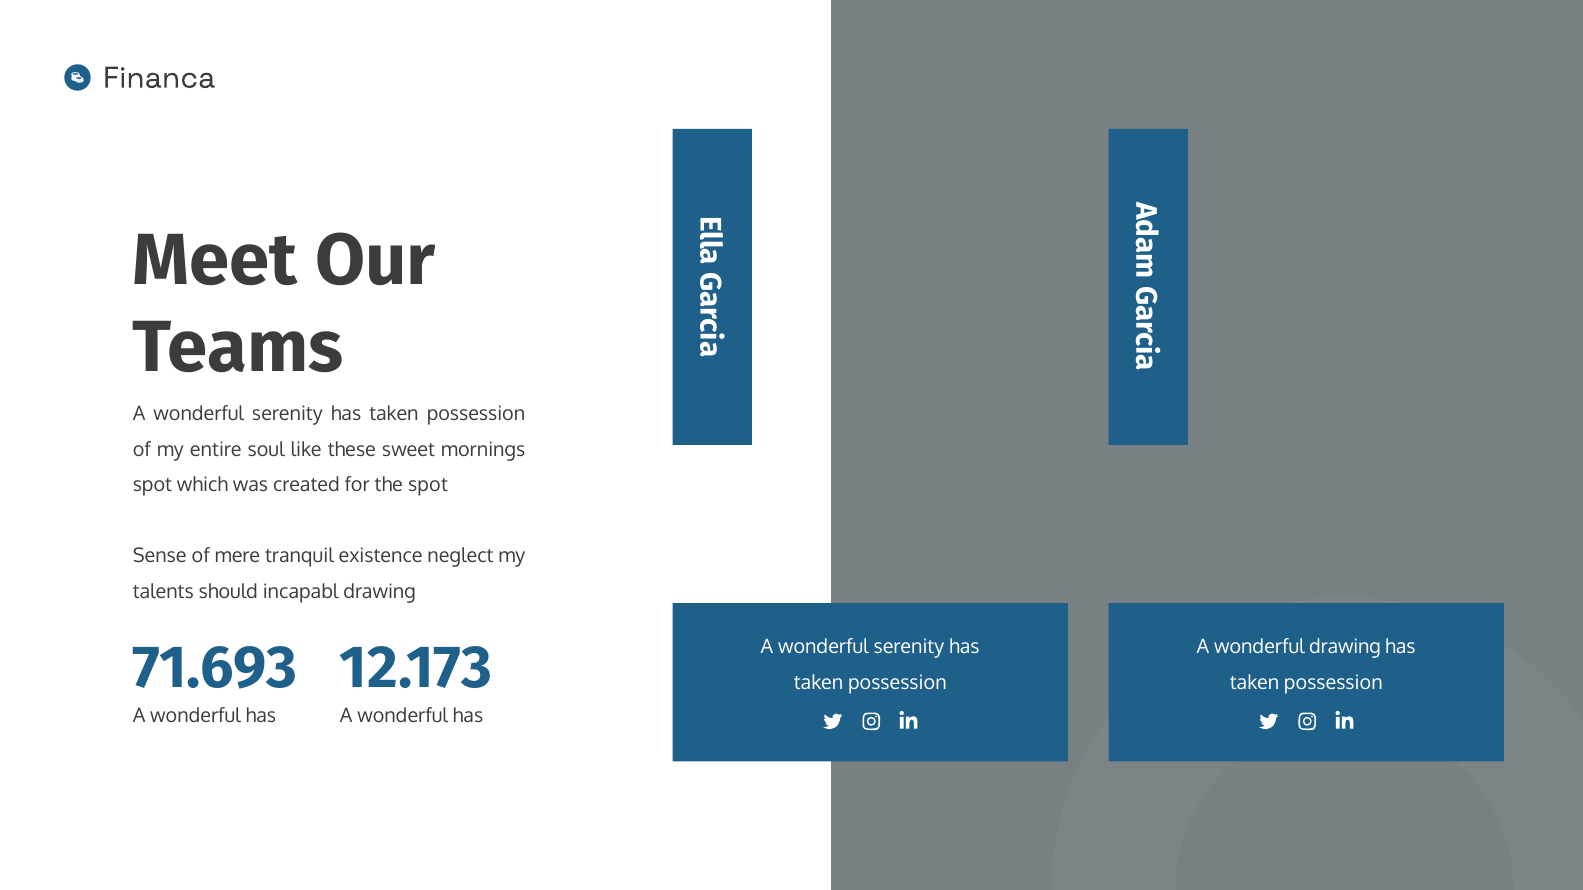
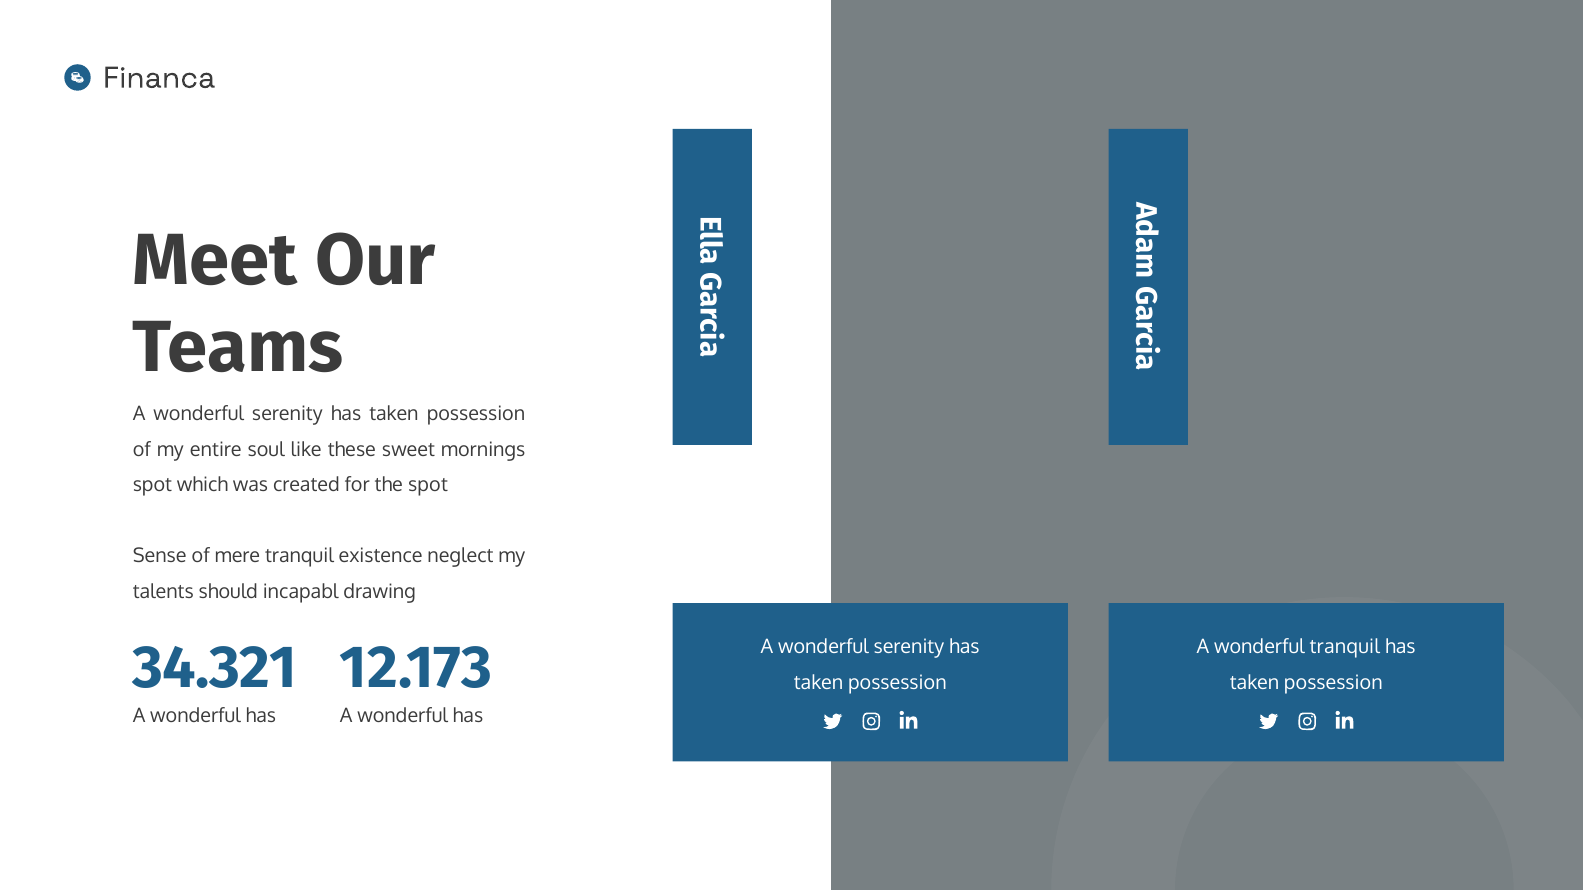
wonderful drawing: drawing -> tranquil (1345, 647)
71.693: 71.693 -> 34.321 (215, 668)
